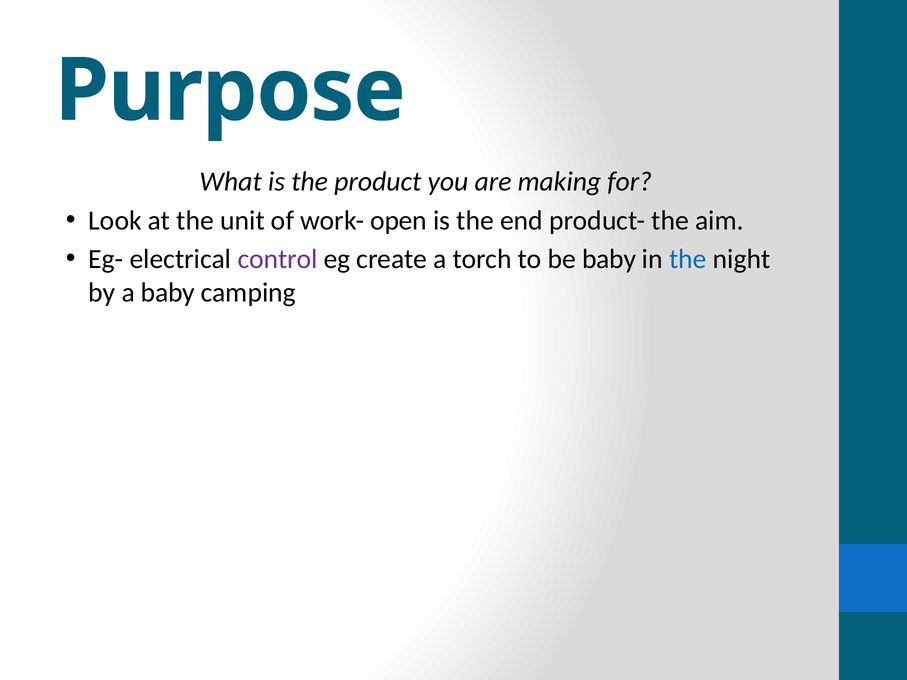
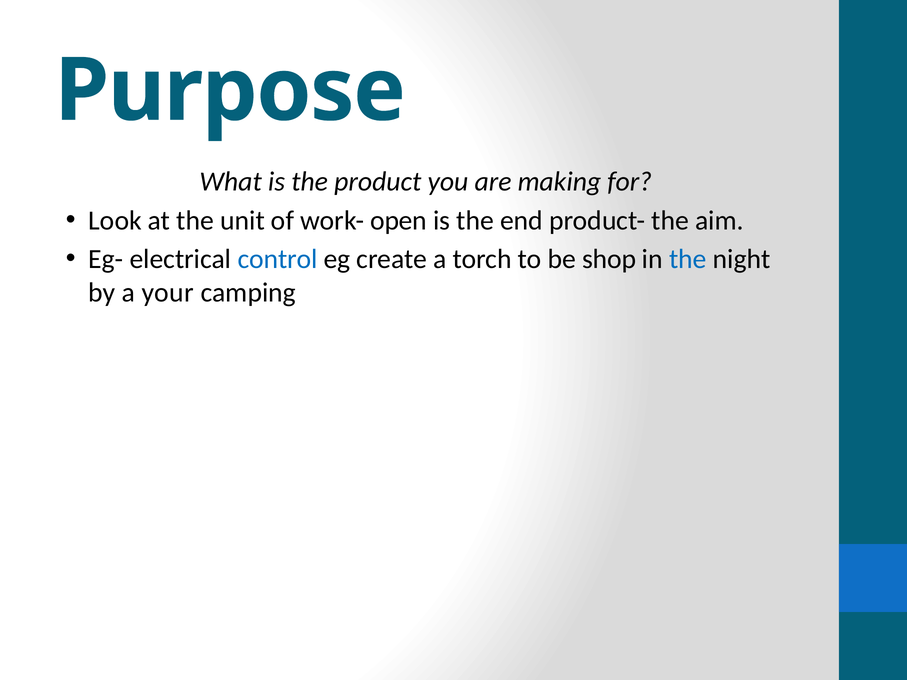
control colour: purple -> blue (278, 259)
be baby: baby -> shop (609, 259)
a baby: baby -> your (168, 293)
